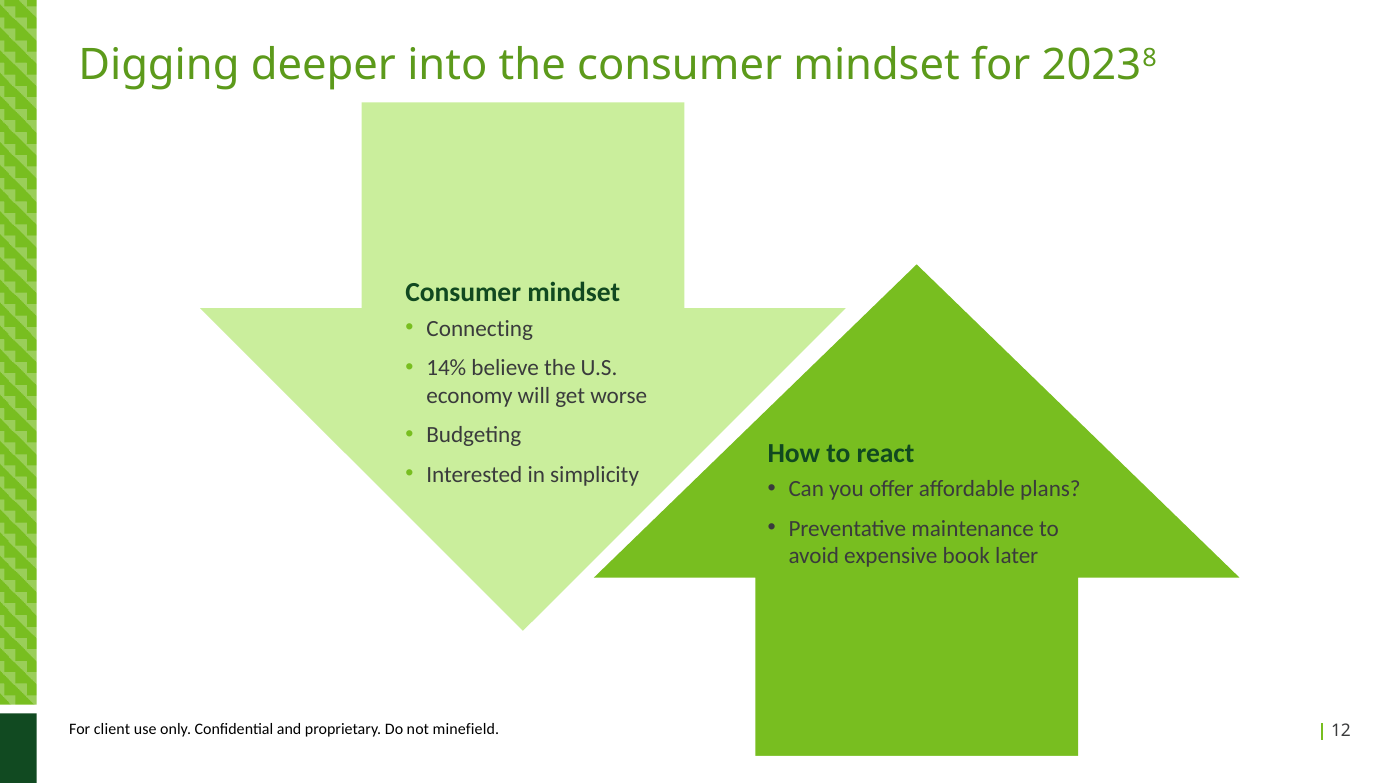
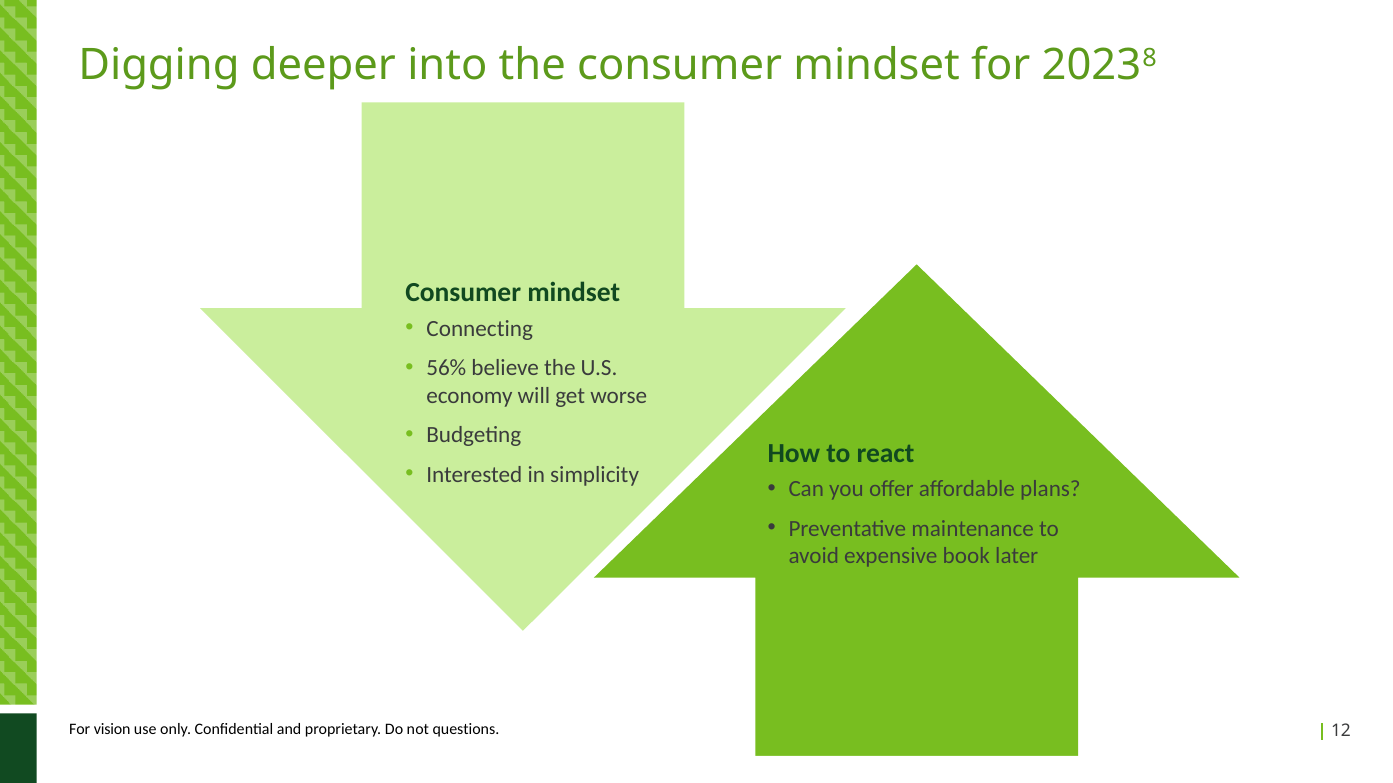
14%: 14% -> 56% (446, 368)
client: client -> vision (112, 730)
minefield: minefield -> questions (466, 730)
